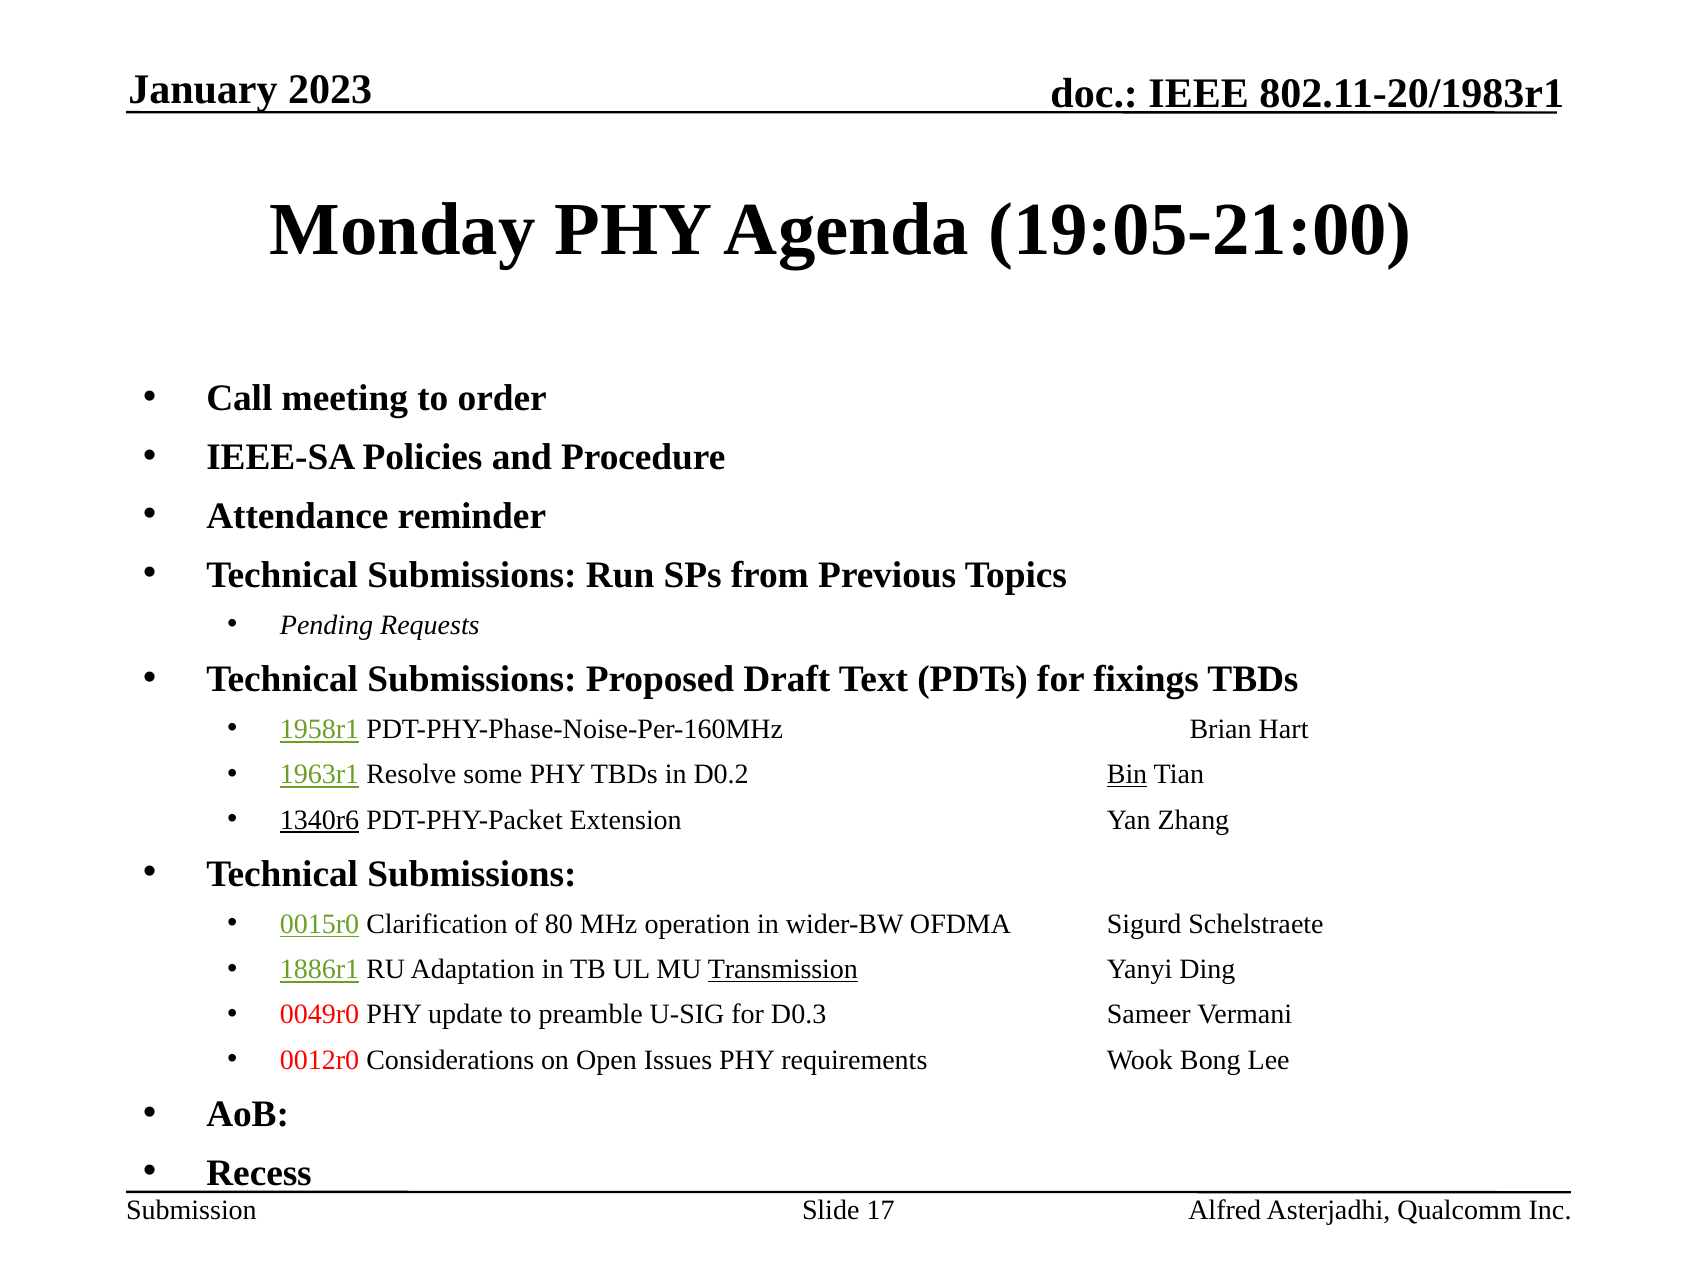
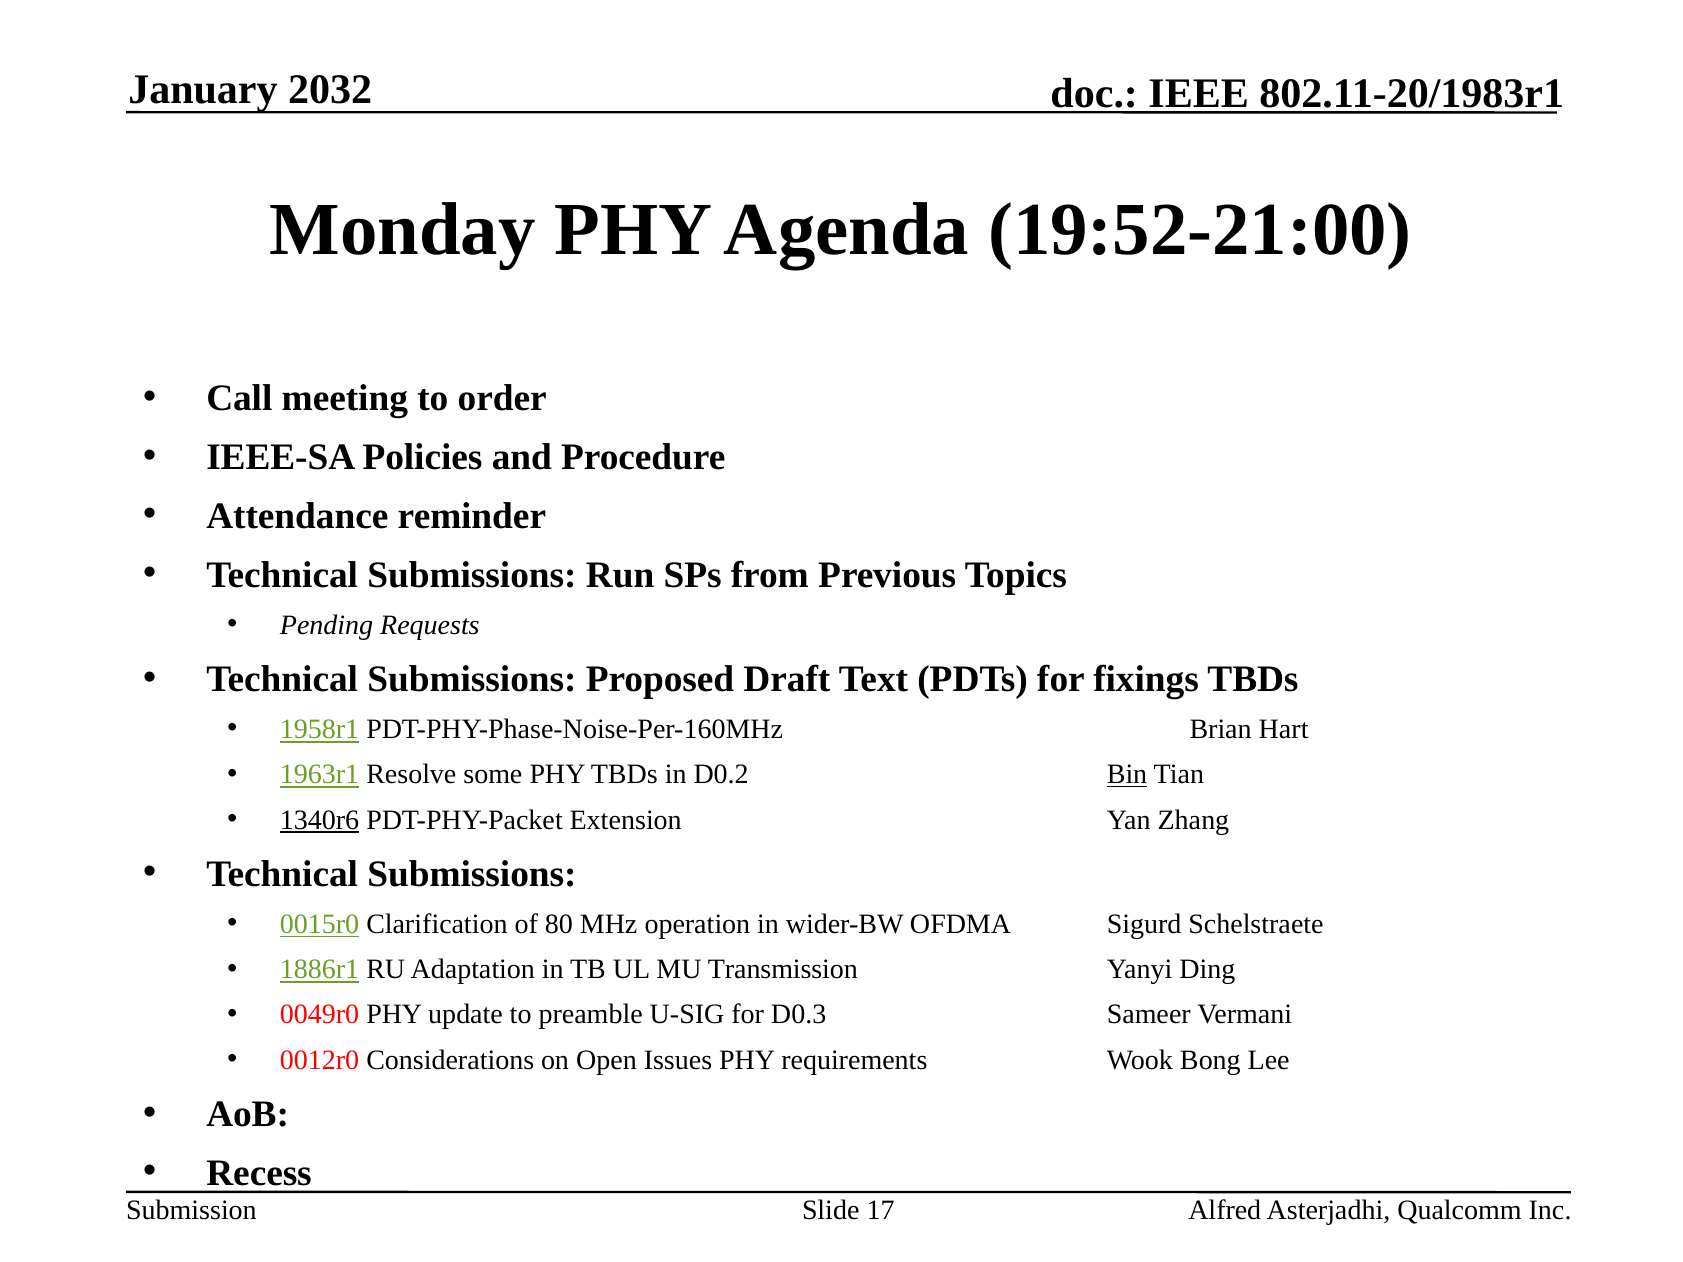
2023: 2023 -> 2032 (330, 89)
19:05-21:00: 19:05-21:00 -> 19:52-21:00 (1200, 229)
Transmission underline: present -> none (783, 970)
